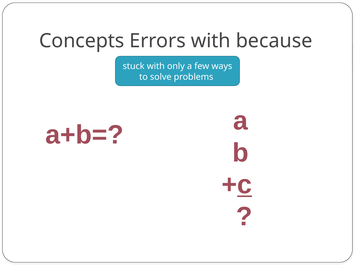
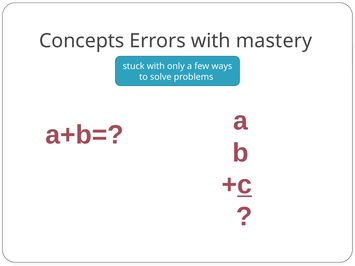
because: because -> mastery (274, 41)
